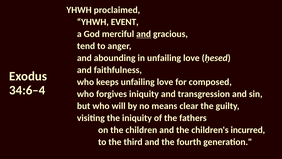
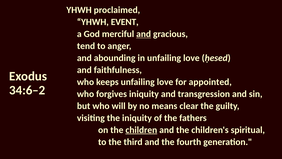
composed: composed -> appointed (210, 82)
34:6–4: 34:6–4 -> 34:6–2 (27, 90)
children underline: none -> present (141, 130)
incurred: incurred -> spiritual (248, 130)
